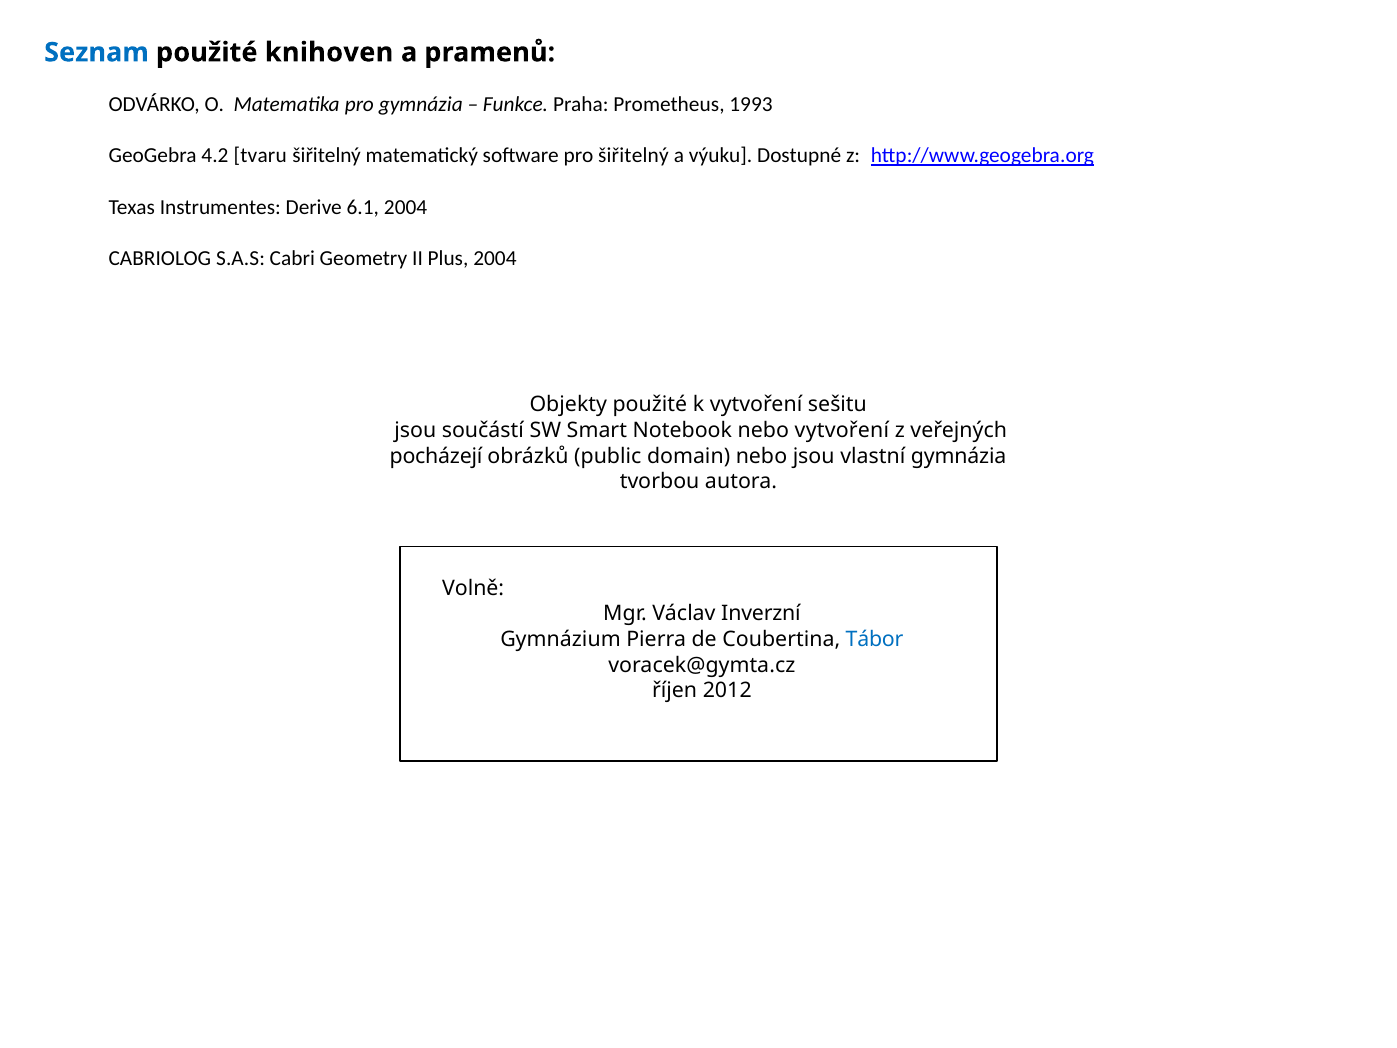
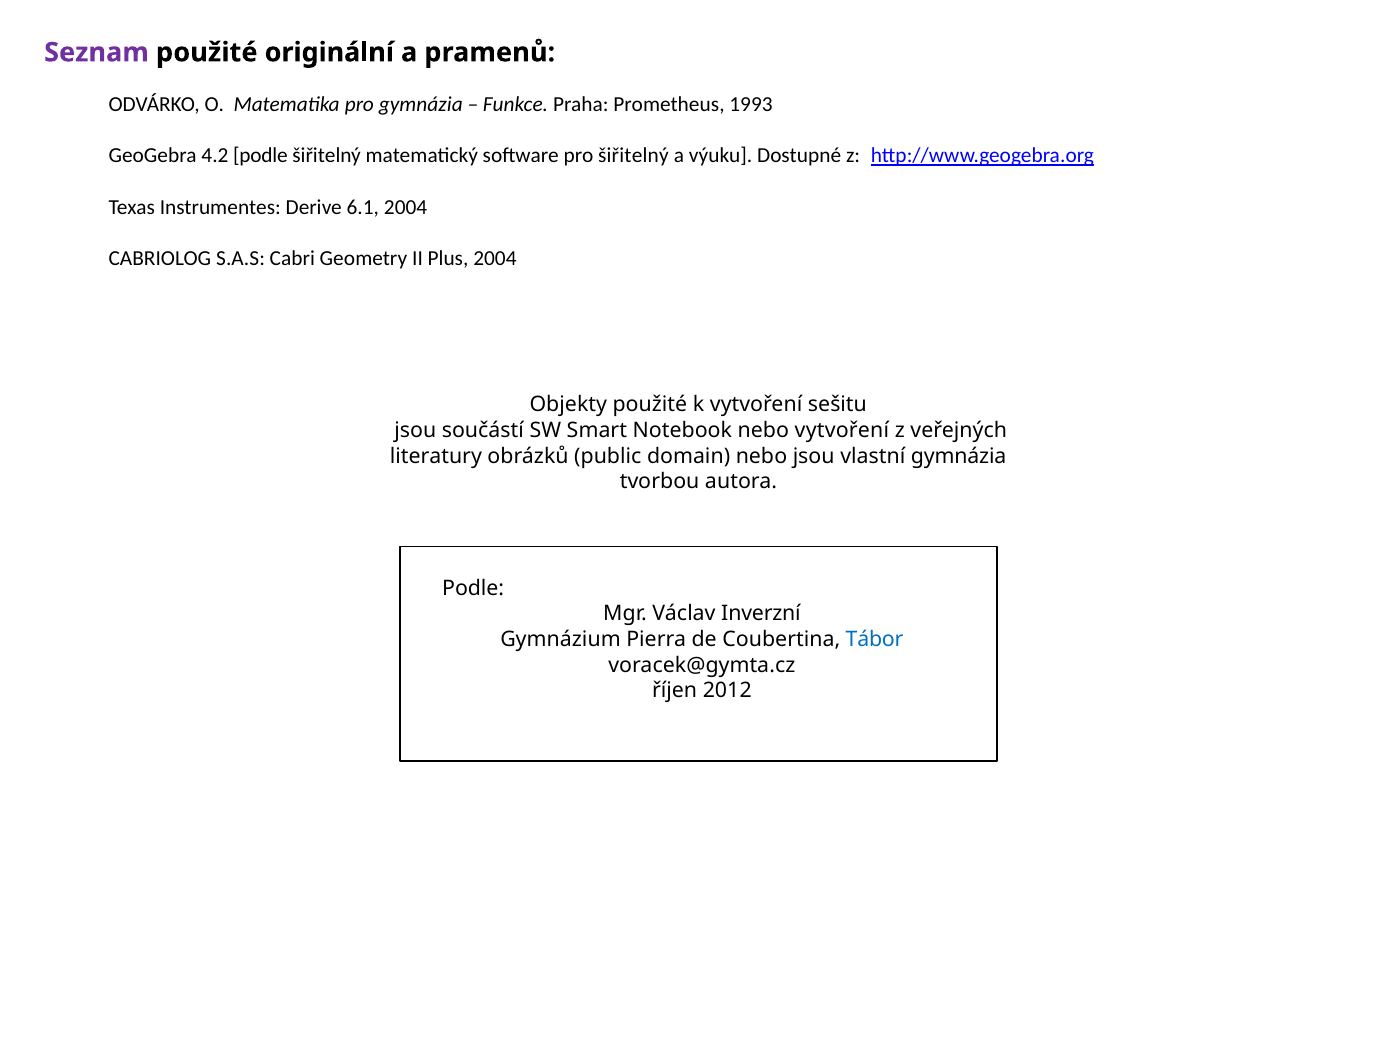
Seznam colour: blue -> purple (96, 52)
knihoven: knihoven -> originální (329, 52)
4.2 tvaru: tvaru -> podle (260, 156)
pocházejí: pocházejí -> literatury (436, 456)
Volně: Volně -> Podle (473, 588)
